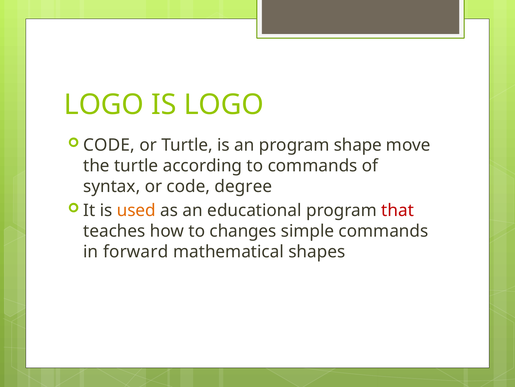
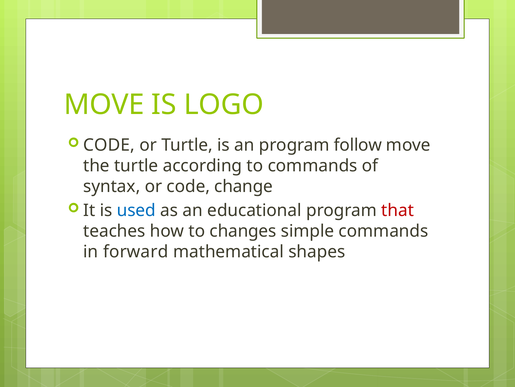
LOGO: LOGO -> MOVE (104, 105)
shape: shape -> follow (358, 145)
degree: degree -> change (244, 186)
used colour: orange -> blue (136, 210)
